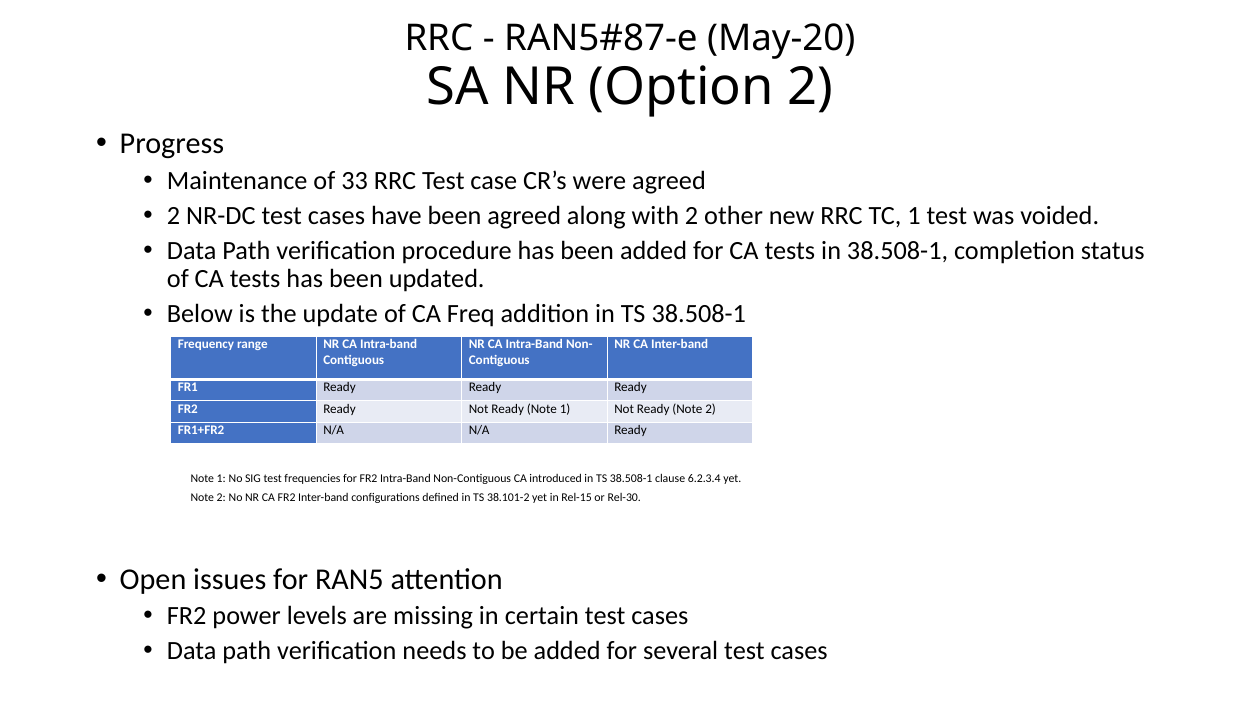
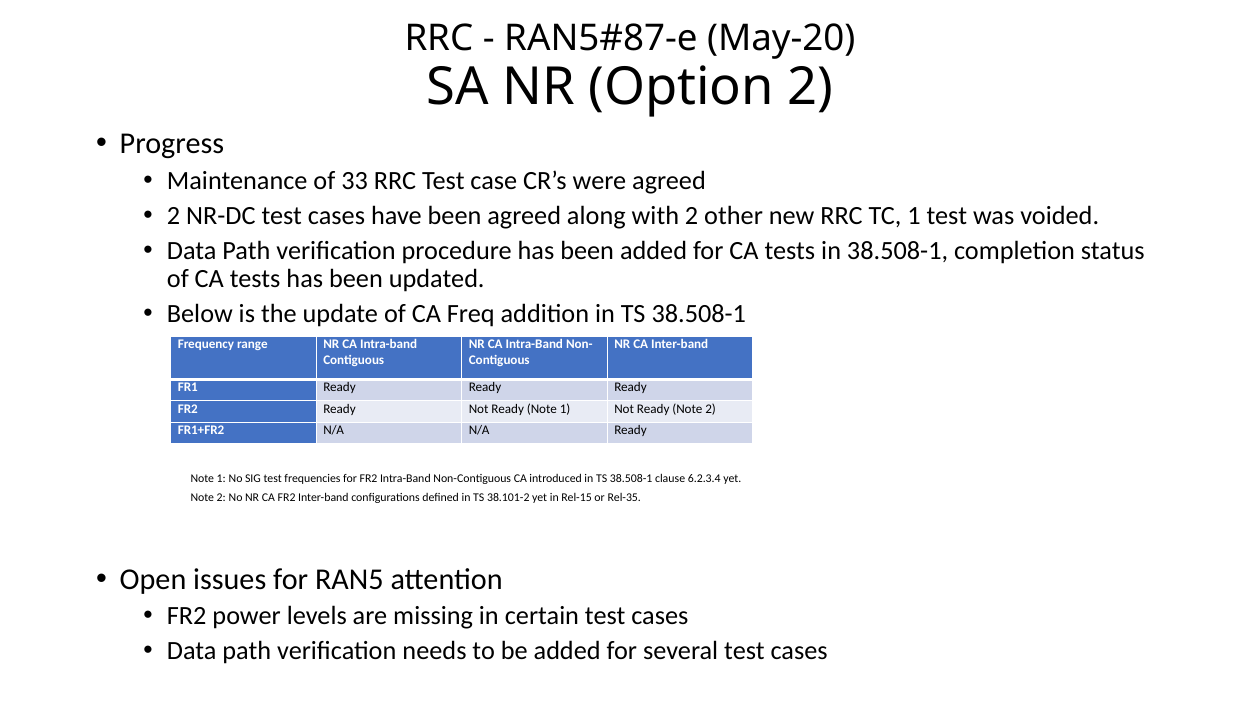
Rel-30: Rel-30 -> Rel-35 (624, 497)
